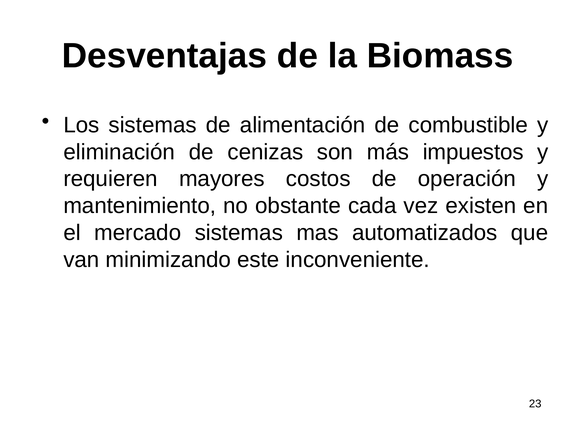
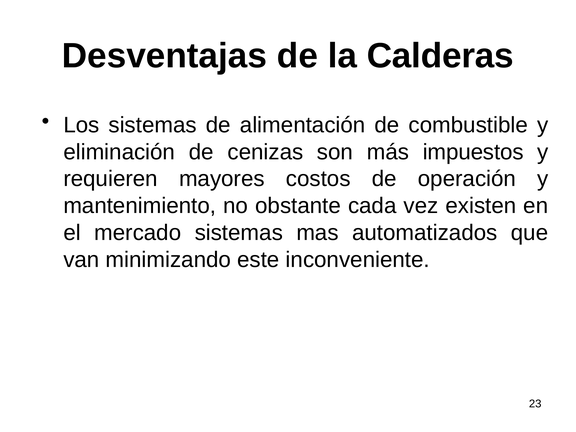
Biomass: Biomass -> Calderas (440, 56)
